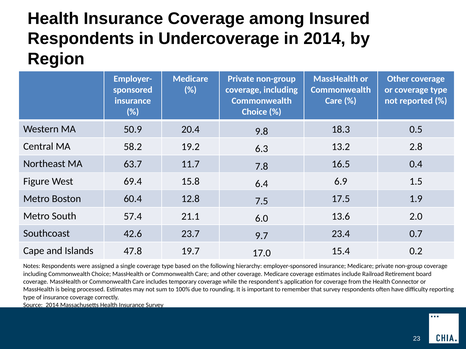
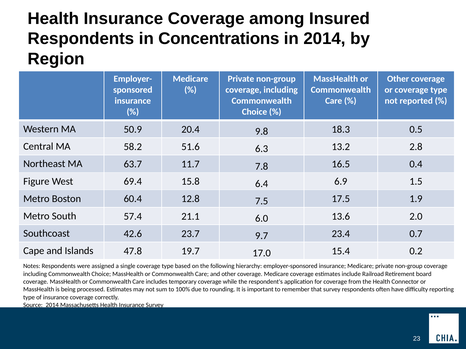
Undercoverage: Undercoverage -> Concentrations (219, 39)
19.2: 19.2 -> 51.6 (191, 147)
